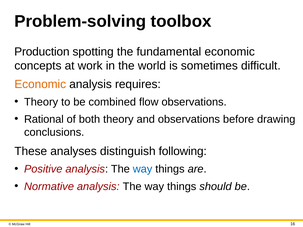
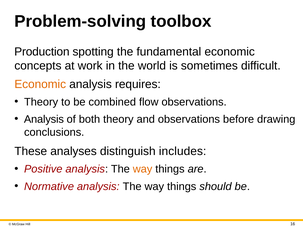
Rational: Rational -> Analysis (44, 119)
following: following -> includes (183, 151)
way colour: blue -> orange (143, 169)
